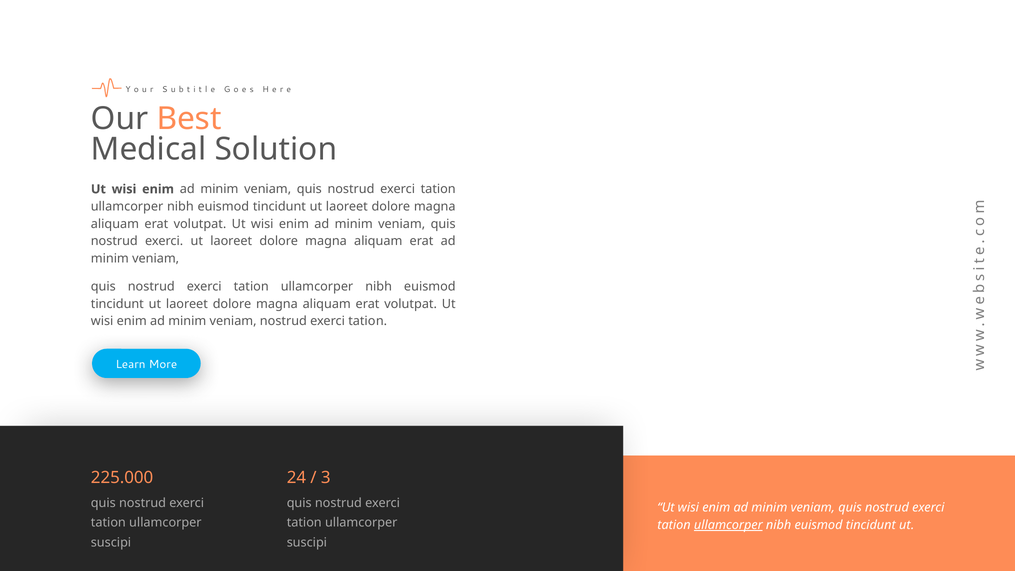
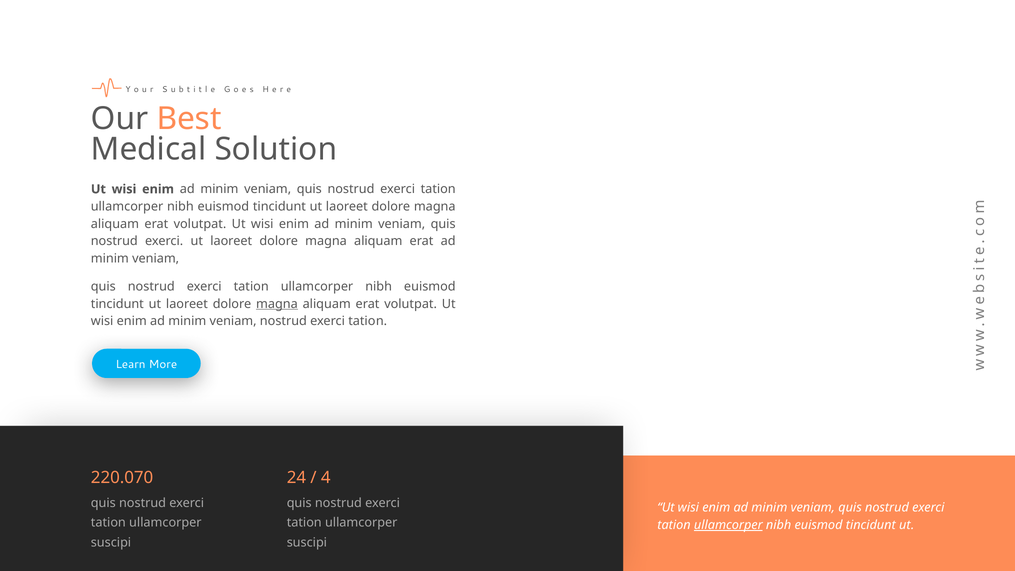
magna underline: none -> present (277, 304)
225.000: 225.000 -> 220.070 (122, 478)
3: 3 -> 4 (326, 478)
